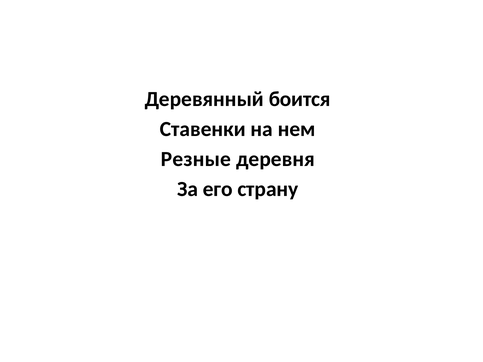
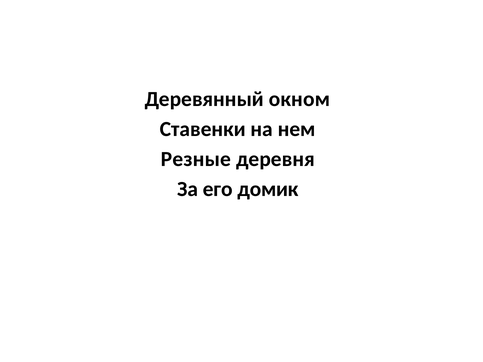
боится: боится -> окном (300, 99)
страну: страну -> домик (268, 189)
